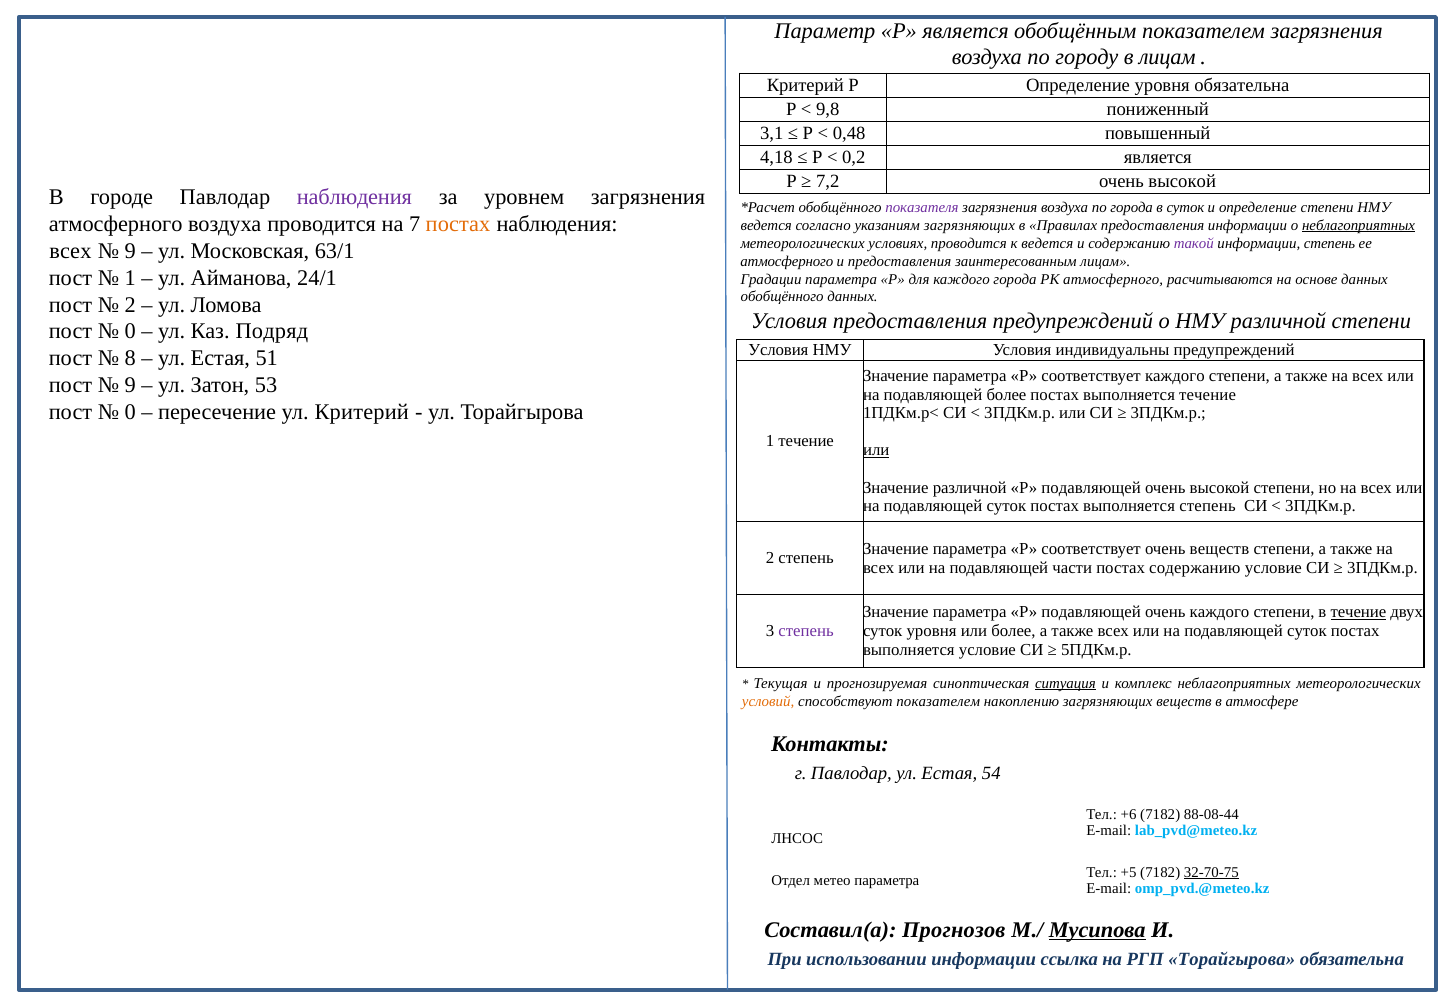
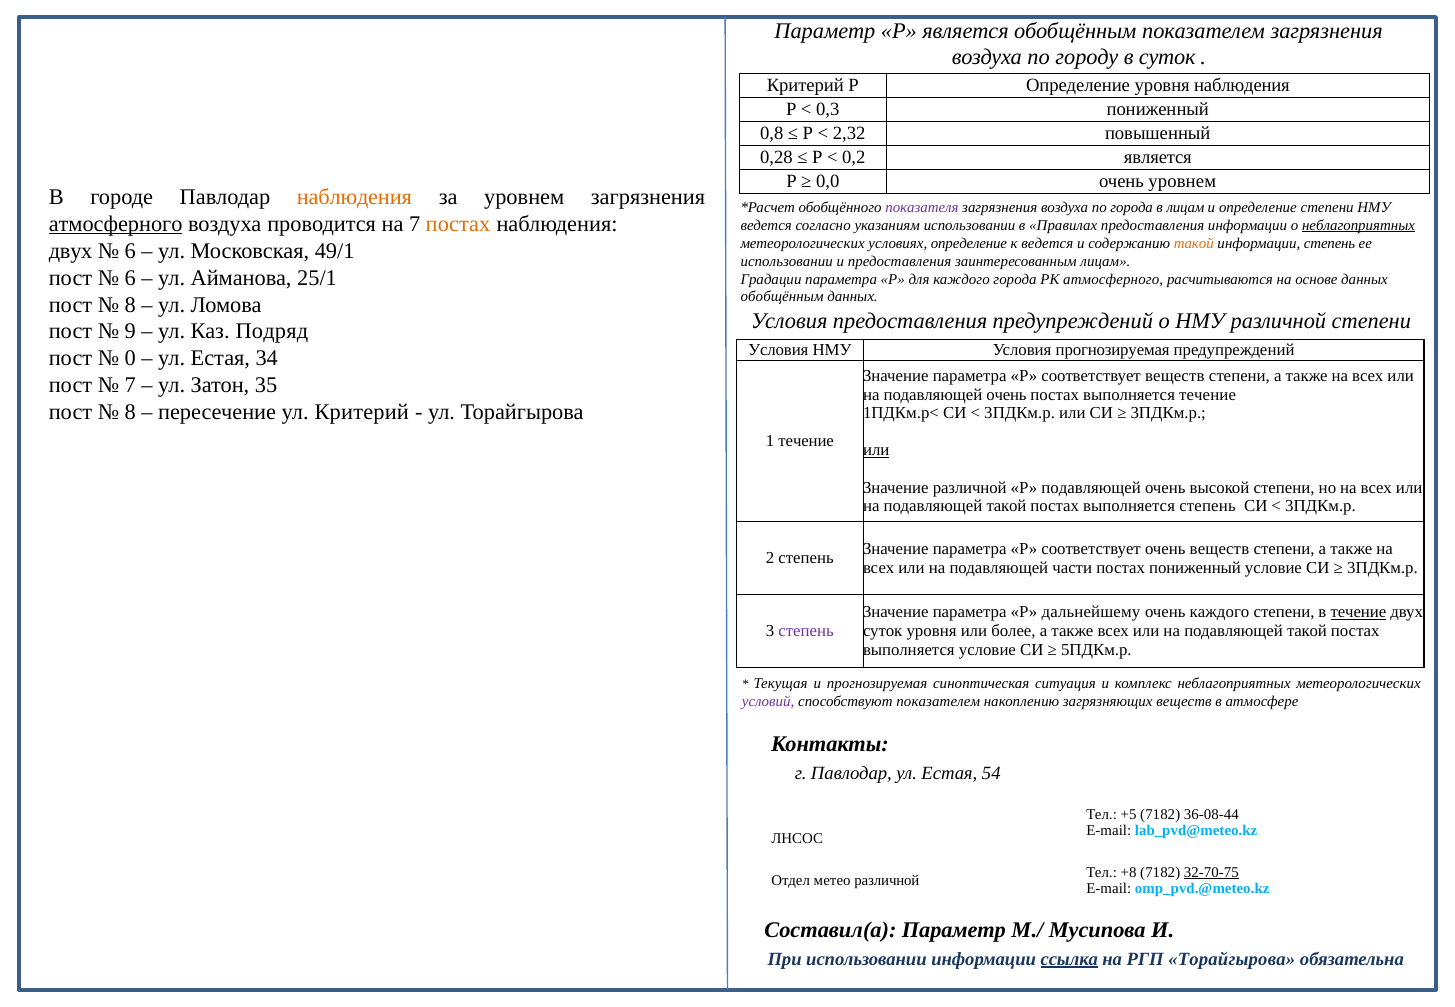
в лицам: лицам -> суток (1167, 57)
уровня обязательна: обязательна -> наблюдения (1242, 85)
9,8: 9,8 -> 0,3 (828, 109)
3,1: 3,1 -> 0,8 (772, 133)
0,48: 0,48 -> 2,32 (849, 133)
4,18: 4,18 -> 0,28 (776, 157)
7,2: 7,2 -> 0,0 (828, 181)
высокой: высокой -> уровнем (1182, 181)
наблюдения colour: purple -> orange (354, 197)
в суток: суток -> лицам (1185, 208)
атмосферного underline: none -> present (116, 224)
указаниям загрязняющих: загрязняющих -> использовании (970, 226)
условиях проводится: проводится -> определение (969, 243)
такой colour: purple -> orange (1194, 243)
всех: всех -> двух (71, 251)
9: 9 -> 6 (130, 251)
63/1: 63/1 -> 49/1 (335, 251)
атмосферного: атмосферного -> использовании (787, 261)
1: 1 -> 6 (130, 278)
24/1: 24/1 -> 25/1 (317, 278)
обобщённого: обобщённого -> обобщённым (782, 297)
2: 2 -> 8 (130, 305)
0: 0 -> 9 (130, 332)
Условия индивидуальны: индивидуальны -> прогнозируемая (1113, 350)
8: 8 -> 0 (130, 358)
51: 51 -> 34 (267, 358)
соответствует каждого: каждого -> веществ (1175, 376)
9: 9 -> 7 (130, 385)
53: 53 -> 35 (266, 385)
на подавляющей более: более -> очень (1006, 395)
0: 0 -> 8 (130, 412)
суток: суток -> такой (1006, 506)
постах содержанию: содержанию -> пониженный (1195, 568)
параметра Р подавляющей: подавляющей -> дальнейшему (1091, 613)
суток: суток -> такой (1307, 631)
ситуация underline: present -> none (1065, 684)
условий colour: orange -> purple (768, 701)
+6: +6 -> +5 (1129, 814)
88-08-44: 88-08-44 -> 36-08-44 (1211, 814)
+5: +5 -> +8 (1129, 873)
метео параметра: параметра -> различной (887, 881)
Составил(а Прогнозов: Прогнозов -> Параметр (954, 930)
Мусипова underline: present -> none (1097, 930)
ссылка underline: none -> present (1069, 959)
